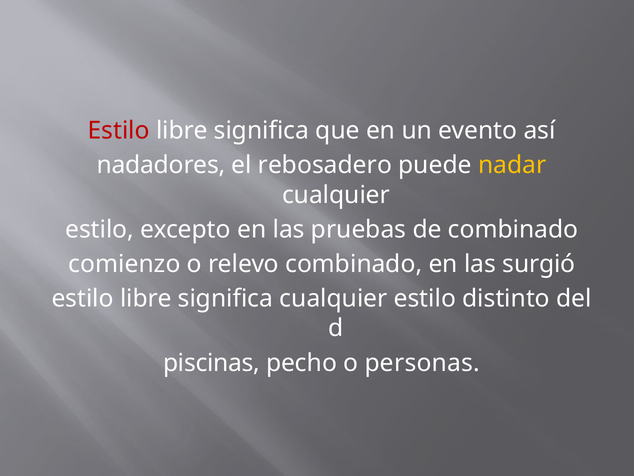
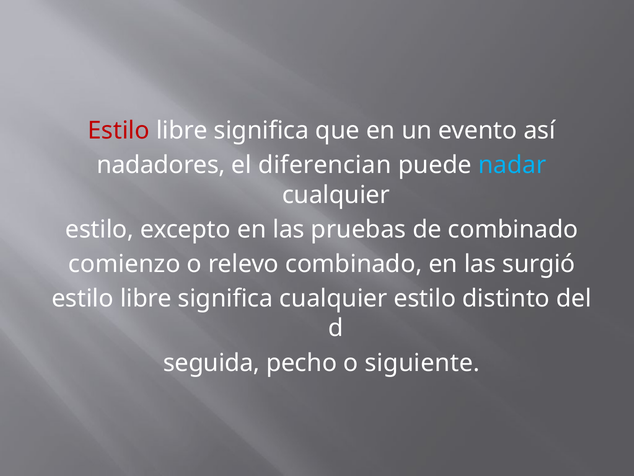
rebosadero: rebosadero -> diferencian (325, 165)
nadar colour: yellow -> light blue (512, 165)
piscinas: piscinas -> seguida (212, 363)
personas: personas -> siguiente (422, 363)
